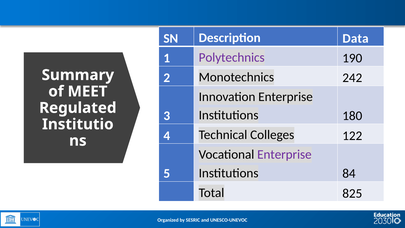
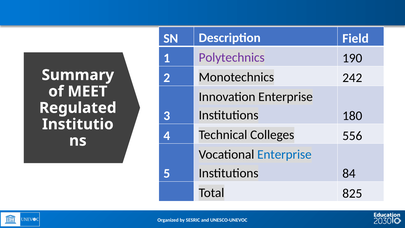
Data: Data -> Field (356, 39)
122: 122 -> 556 (352, 136)
Enterprise colour: purple -> blue (284, 155)
